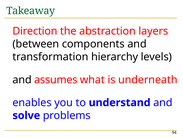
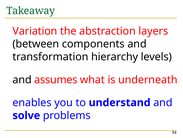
Direction: Direction -> Variation (35, 31)
